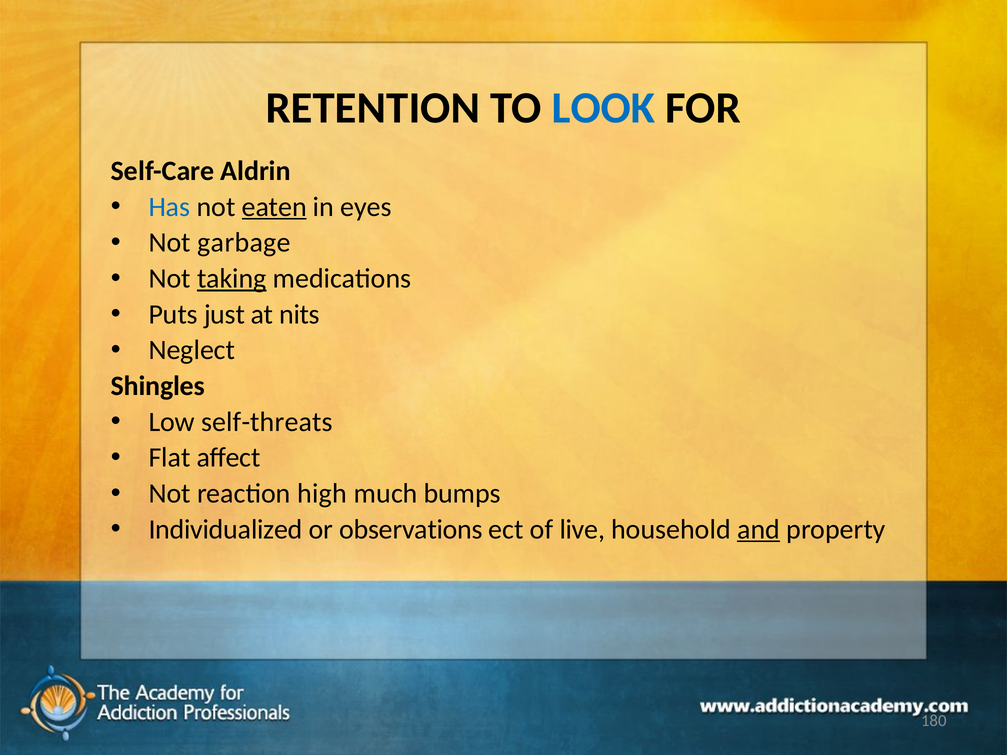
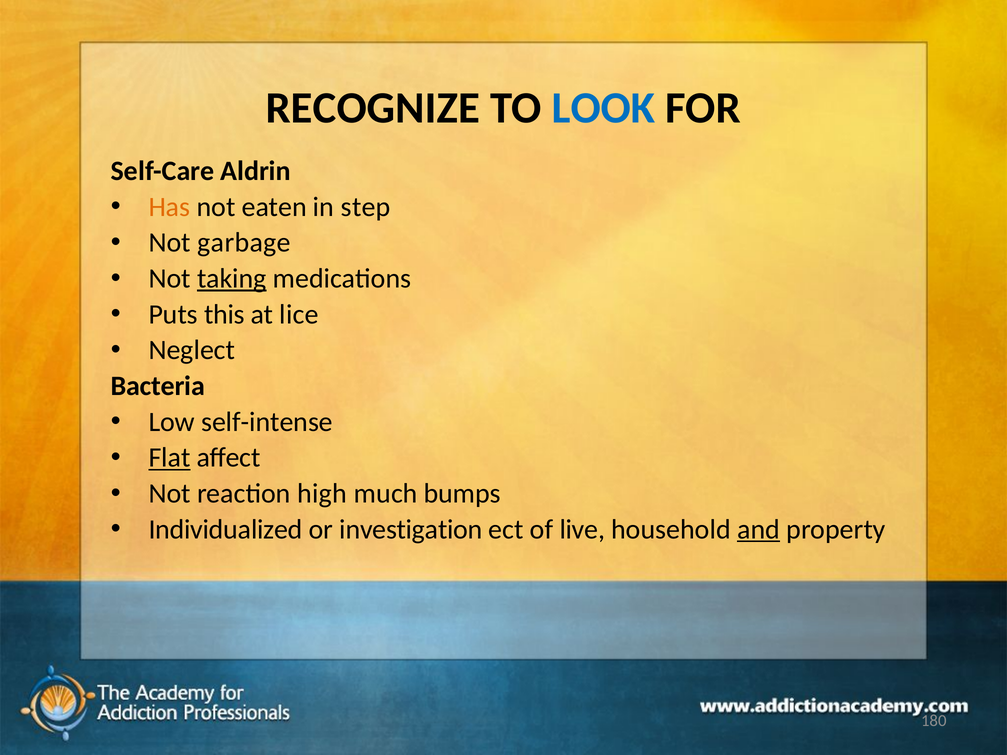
RETENTION: RETENTION -> RECOGNIZE (373, 108)
Has colour: blue -> orange (169, 207)
eaten underline: present -> none (274, 207)
eyes: eyes -> step (366, 207)
just: just -> this (224, 314)
nits: nits -> lice (299, 314)
Shingles: Shingles -> Bacteria (158, 386)
self-threats: self-threats -> self-intense (267, 422)
Flat underline: none -> present (169, 458)
observations: observations -> investigation (411, 529)
